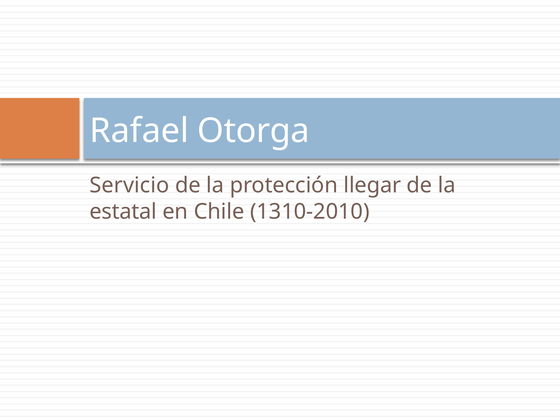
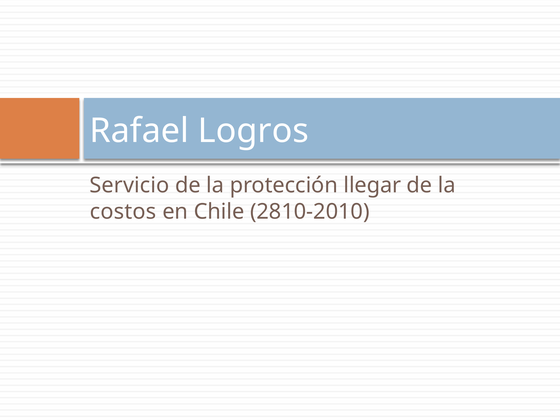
Otorga: Otorga -> Logros (253, 131)
estatal: estatal -> costos (123, 211)
1310-2010: 1310-2010 -> 2810-2010 (310, 211)
